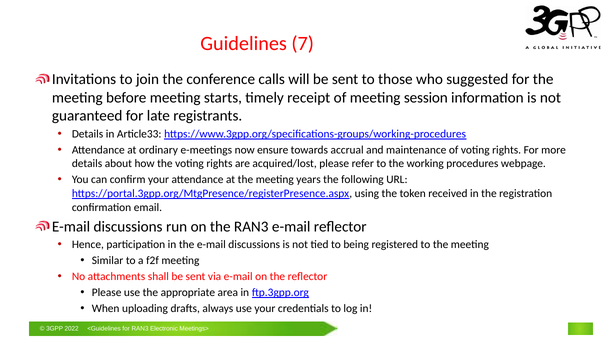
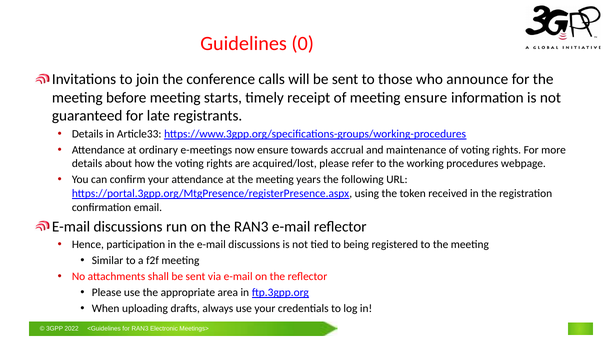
7: 7 -> 0 (303, 44)
suggested: suggested -> announce (477, 79)
meeting session: session -> ensure (426, 97)
